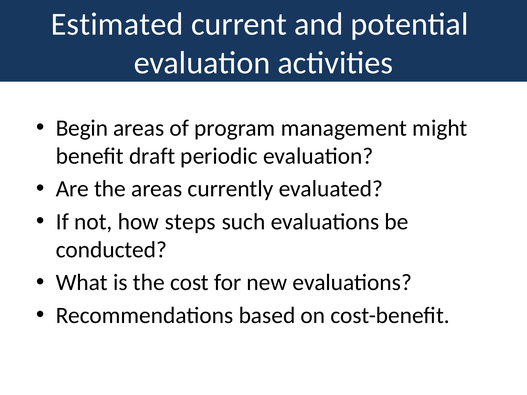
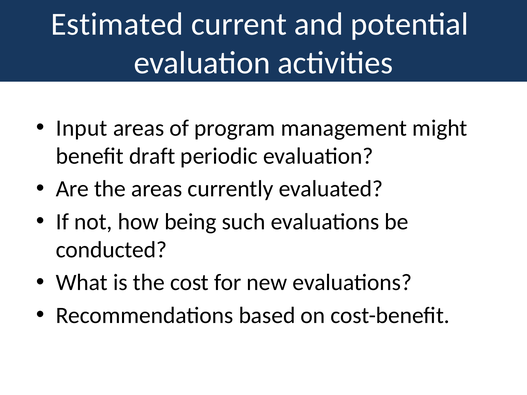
Begin: Begin -> Input (82, 128)
steps: steps -> being (190, 222)
